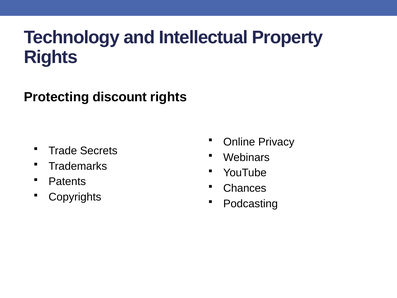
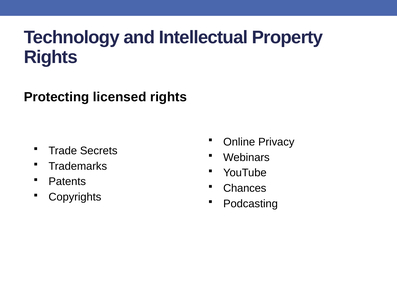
discount: discount -> licensed (120, 97)
